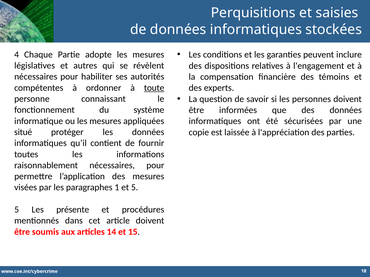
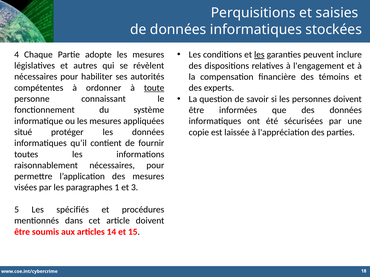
les underline: none -> present (259, 55)
et 5: 5 -> 3 (135, 188)
présente: présente -> spécifiés (73, 210)
